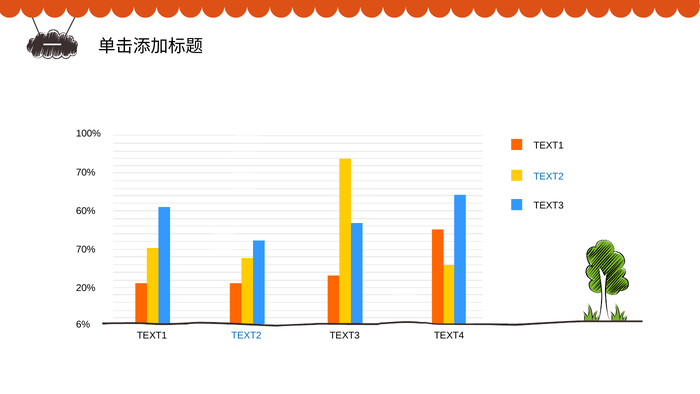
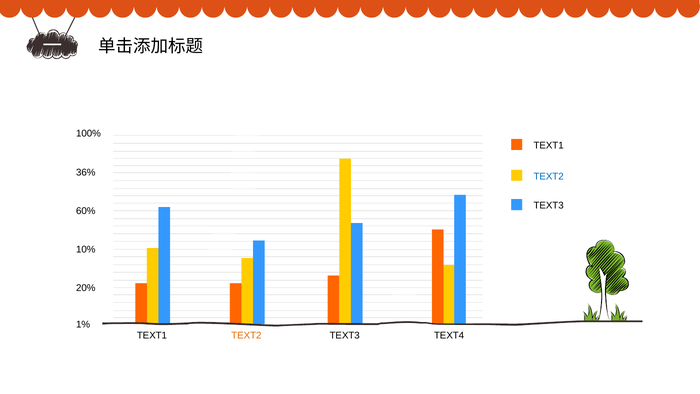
70%: 70% -> 36% (86, 172)
70%: 70% -> 10% (86, 249)
6%: 6% -> 1% (83, 324)
TEXT2 colour: blue -> orange (246, 335)
